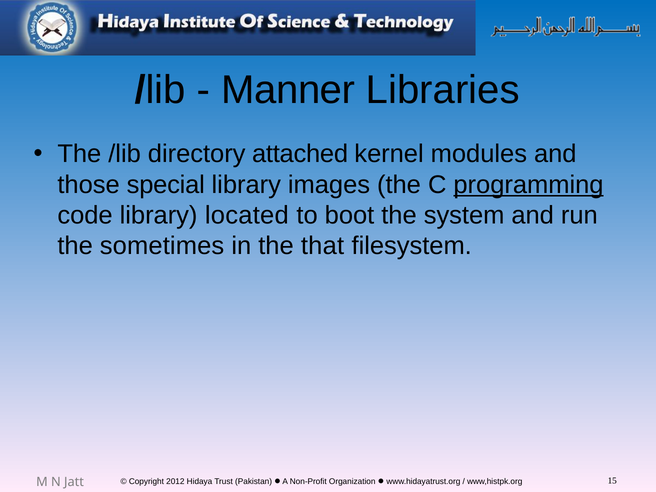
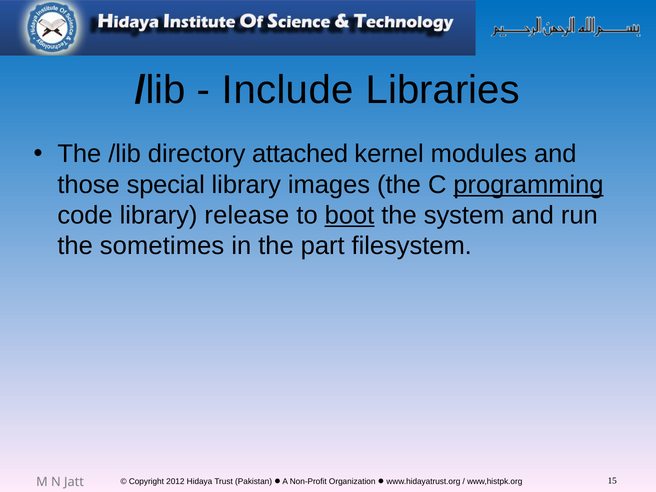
Manner: Manner -> Include (288, 90)
located: located -> release (247, 215)
boot underline: none -> present (350, 215)
that: that -> part (323, 246)
